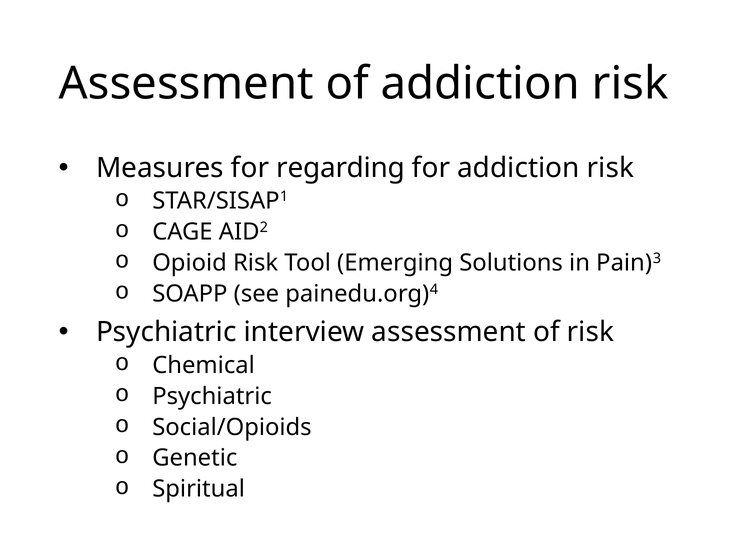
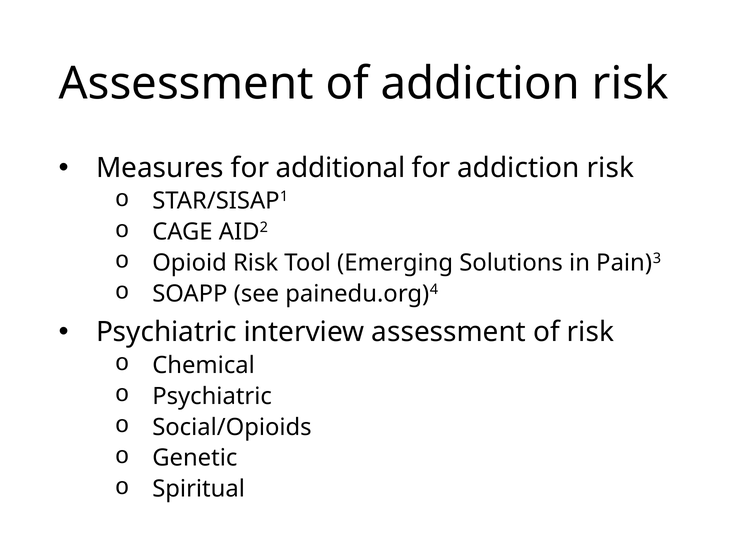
regarding: regarding -> additional (341, 168)
